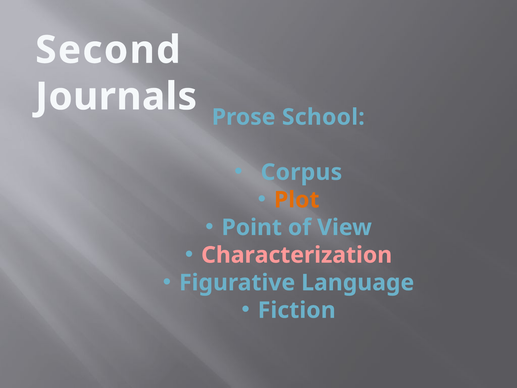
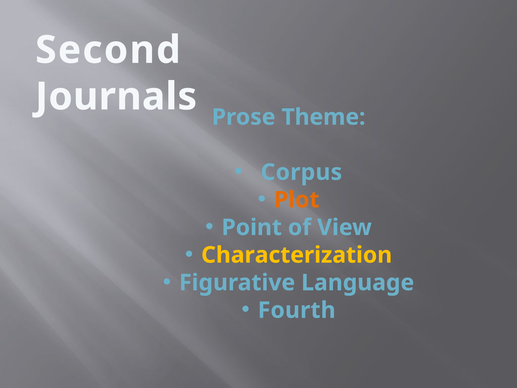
School: School -> Theme (323, 117)
Characterization colour: pink -> yellow (297, 255)
Fiction: Fiction -> Fourth (297, 310)
